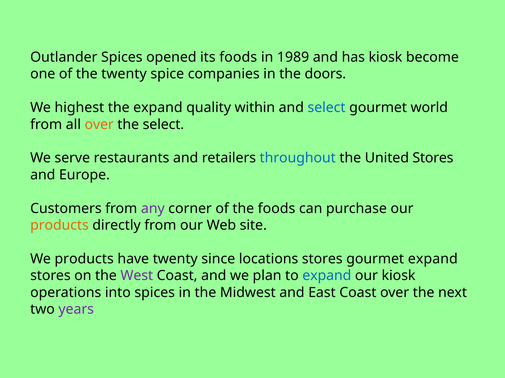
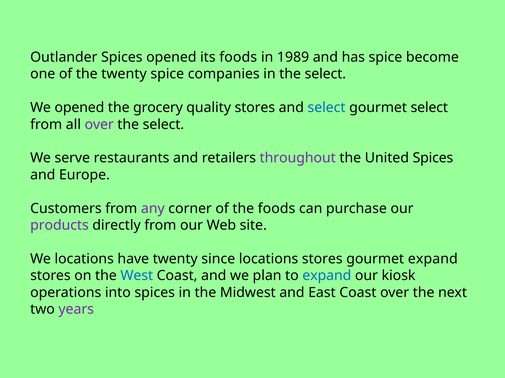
has kiosk: kiosk -> spice (385, 57)
in the doors: doors -> select (325, 74)
We highest: highest -> opened (79, 108)
the expand: expand -> grocery (158, 108)
quality within: within -> stores (255, 108)
gourmet world: world -> select (429, 108)
over colour: orange -> purple (99, 125)
throughout colour: blue -> purple (298, 158)
United Stores: Stores -> Spices (433, 158)
products colour: orange -> purple (59, 226)
We products: products -> locations (84, 259)
West colour: purple -> blue (137, 276)
